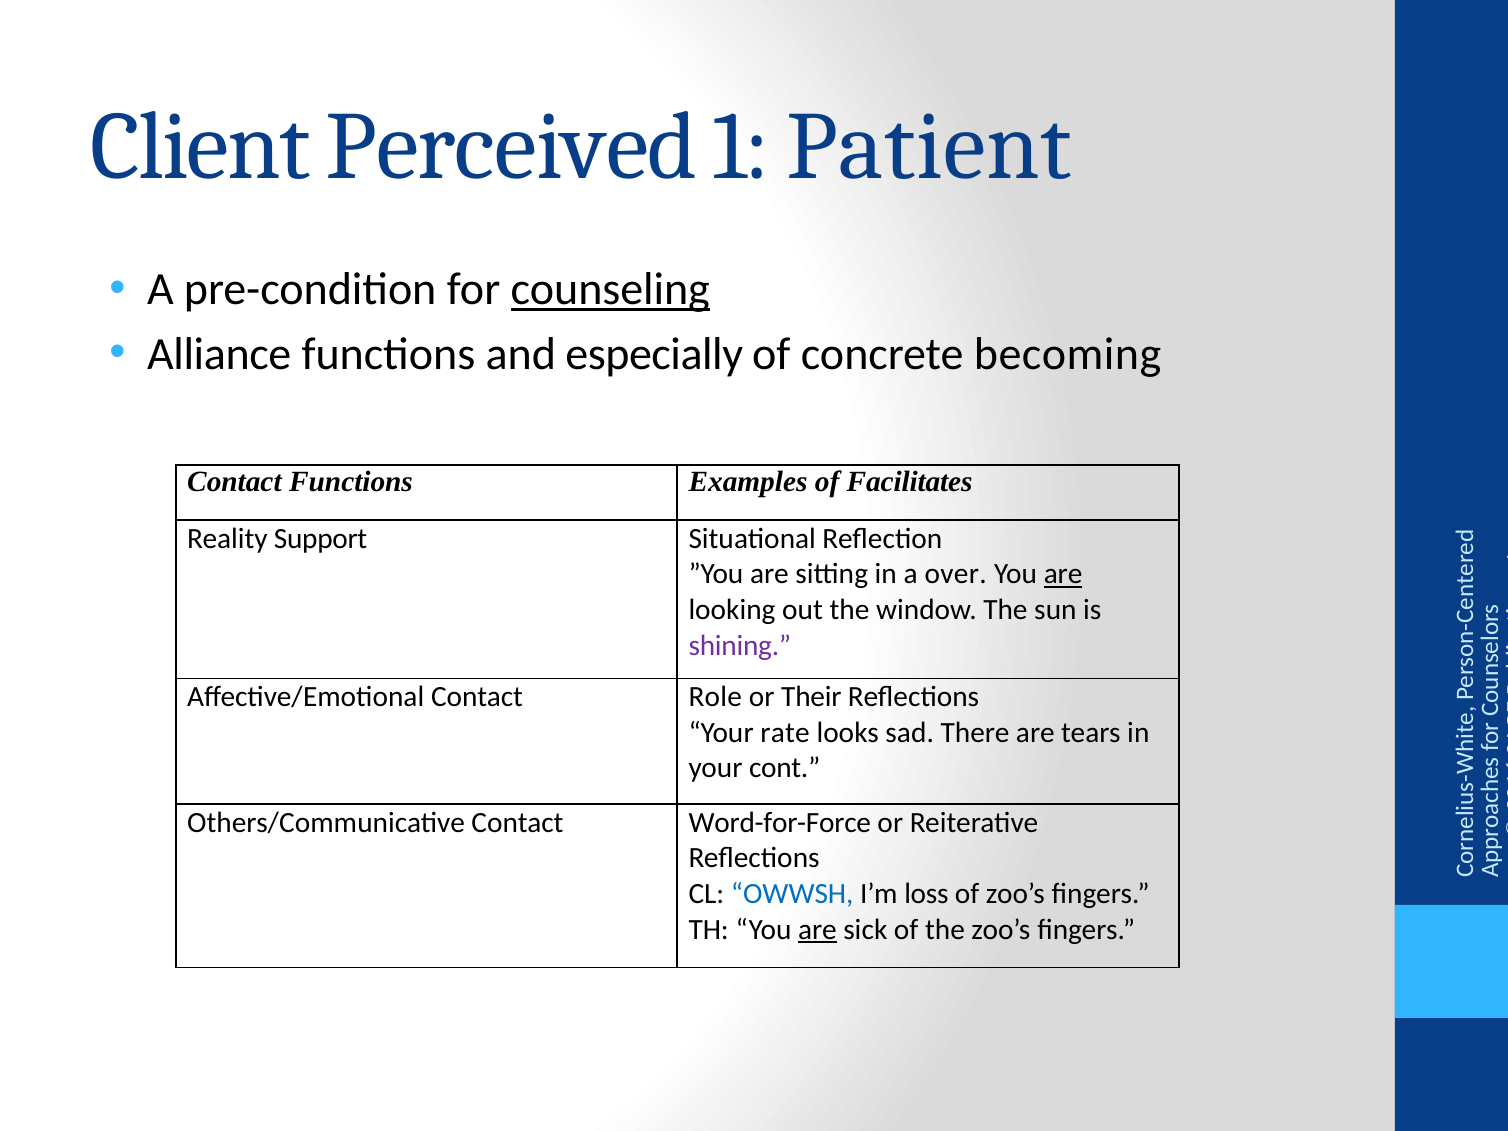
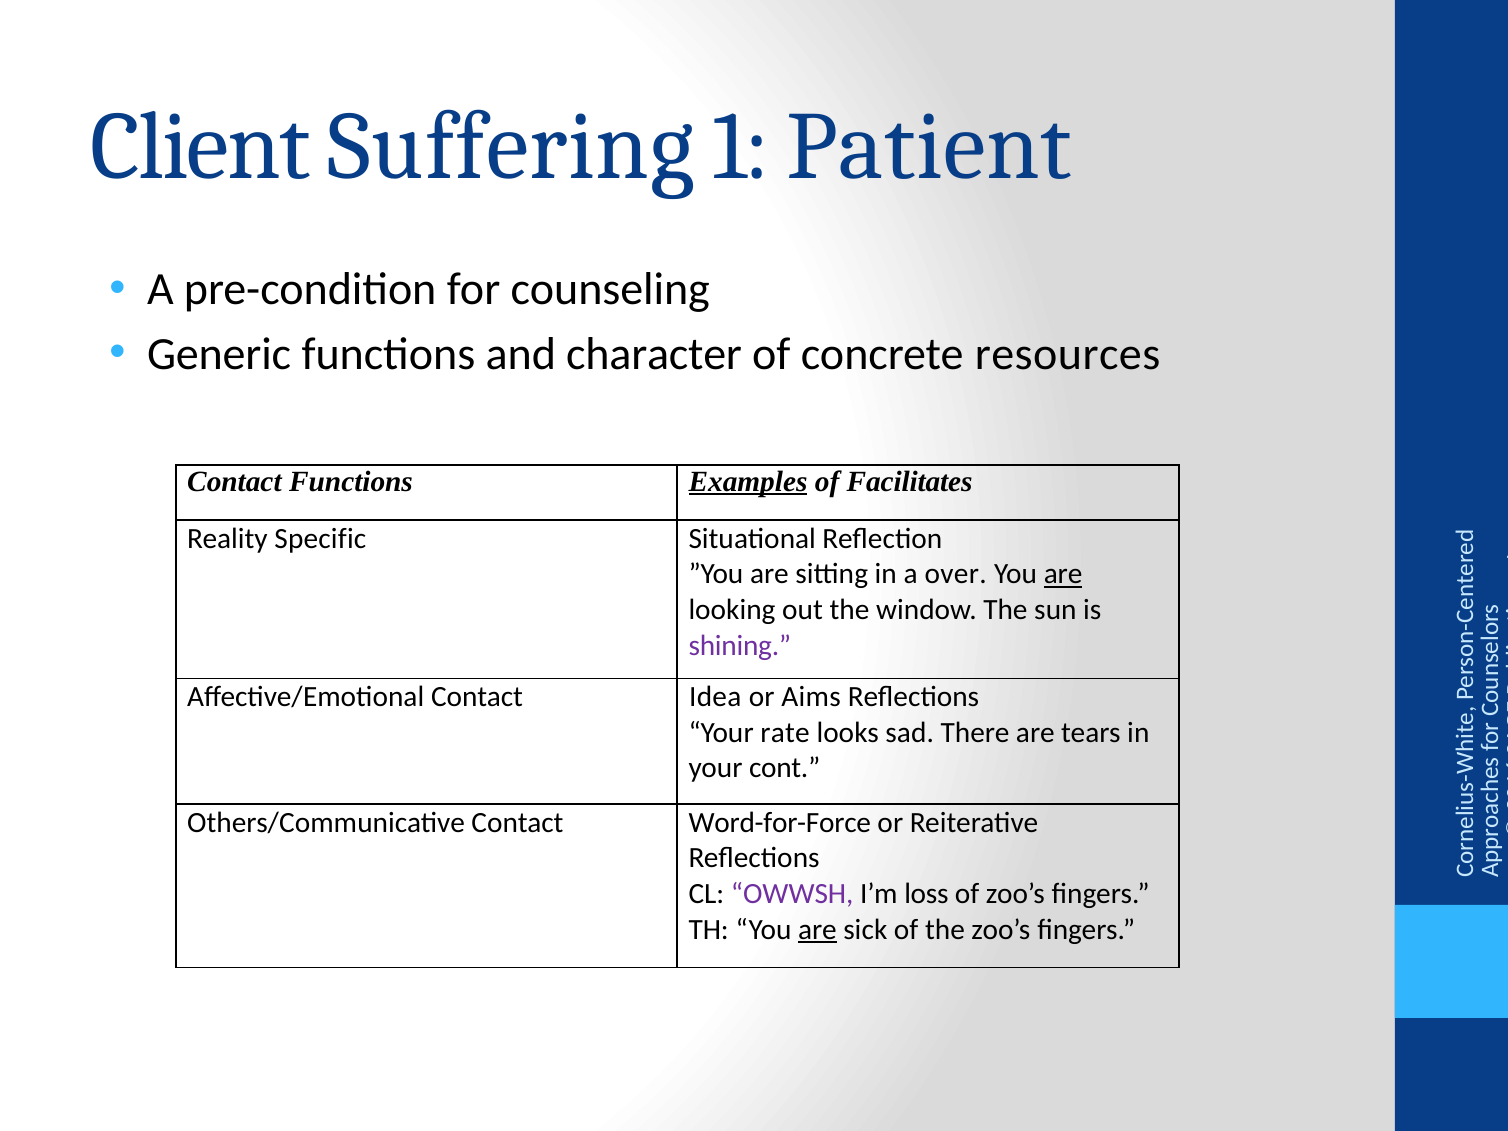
Perceived: Perceived -> Suffering (511, 146)
counseling underline: present -> none (610, 290)
Alliance: Alliance -> Generic (219, 354)
especially: especially -> character (654, 354)
becoming: becoming -> resources (1068, 354)
Examples underline: none -> present (748, 481)
Support: Support -> Specific (320, 538)
Role: Role -> Idea (715, 697)
Their: Their -> Aims (811, 697)
OWWSH colour: blue -> purple (792, 894)
